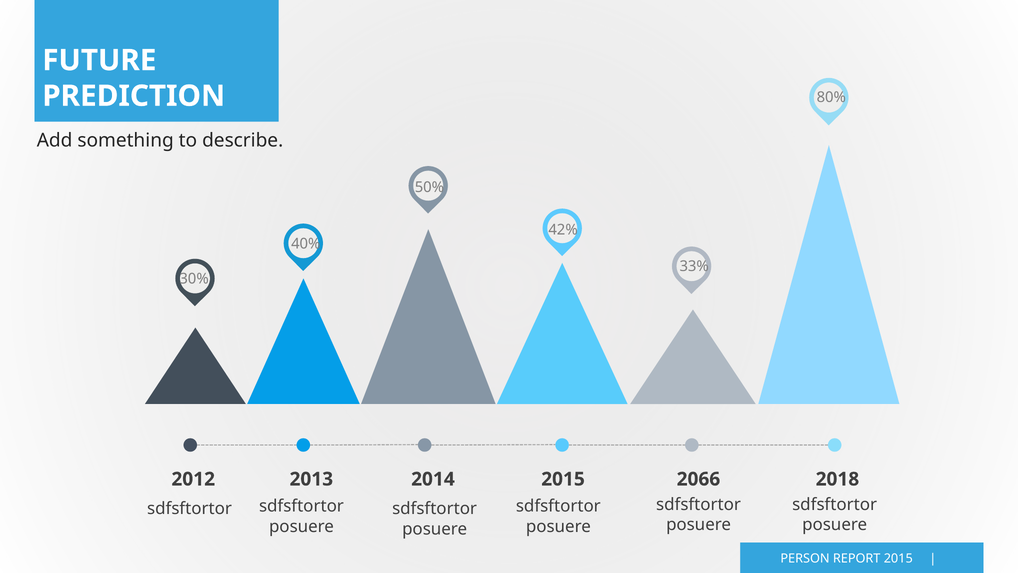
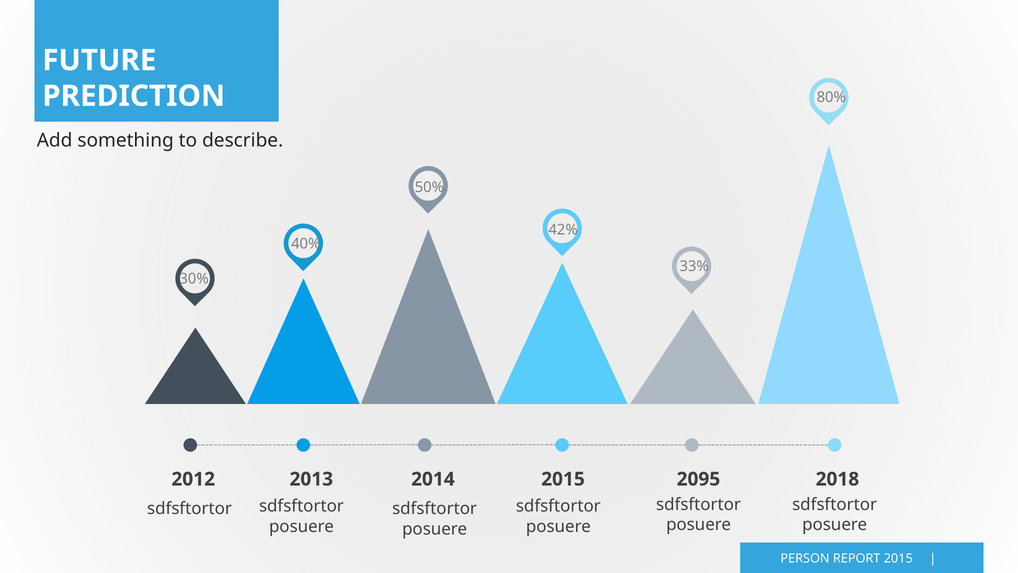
2066: 2066 -> 2095 (698, 479)
